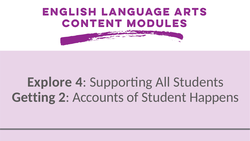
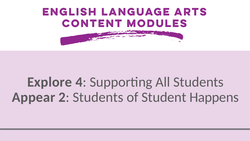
Getting: Getting -> Appear (34, 97)
2 Accounts: Accounts -> Students (98, 97)
